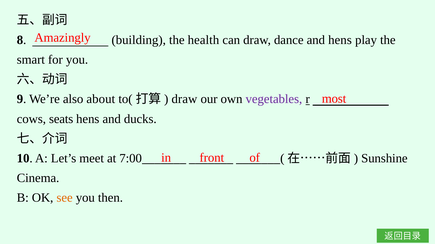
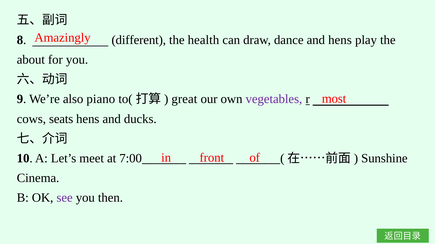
building: building -> different (139, 40)
smart: smart -> about (31, 60)
about: about -> piano (101, 99)
draw: draw -> great (184, 99)
see colour: orange -> purple (65, 198)
